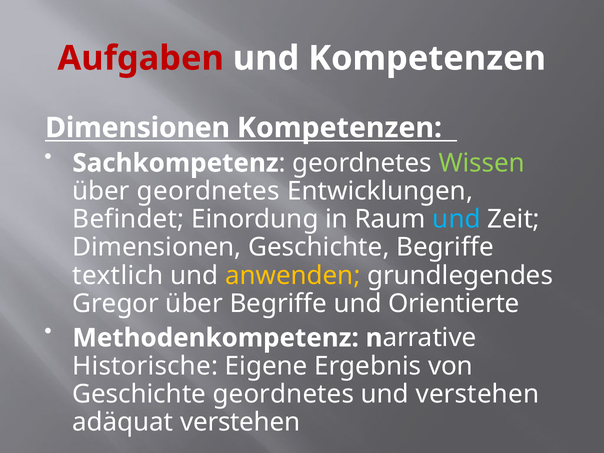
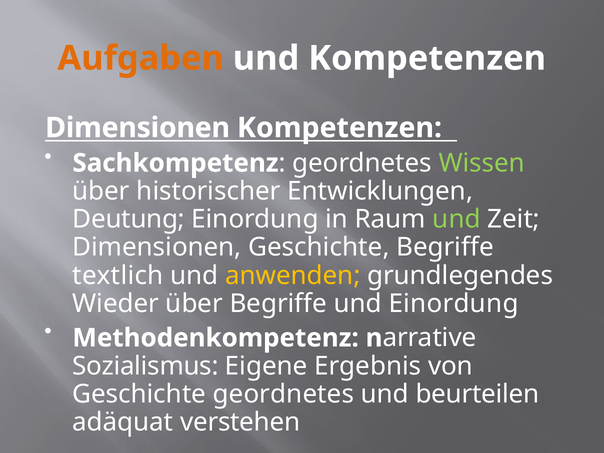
Aufgaben colour: red -> orange (141, 58)
über geordnetes: geordnetes -> historischer (209, 191)
Befindet: Befindet -> Deutung (129, 219)
und colour: light blue -> light green (457, 219)
Gregor: Gregor -> Wieder (116, 304)
und Orientierte: Orientierte -> Einordung (454, 304)
Historische: Historische -> Sozialismus (145, 366)
und verstehen: verstehen -> beurteilen (478, 394)
